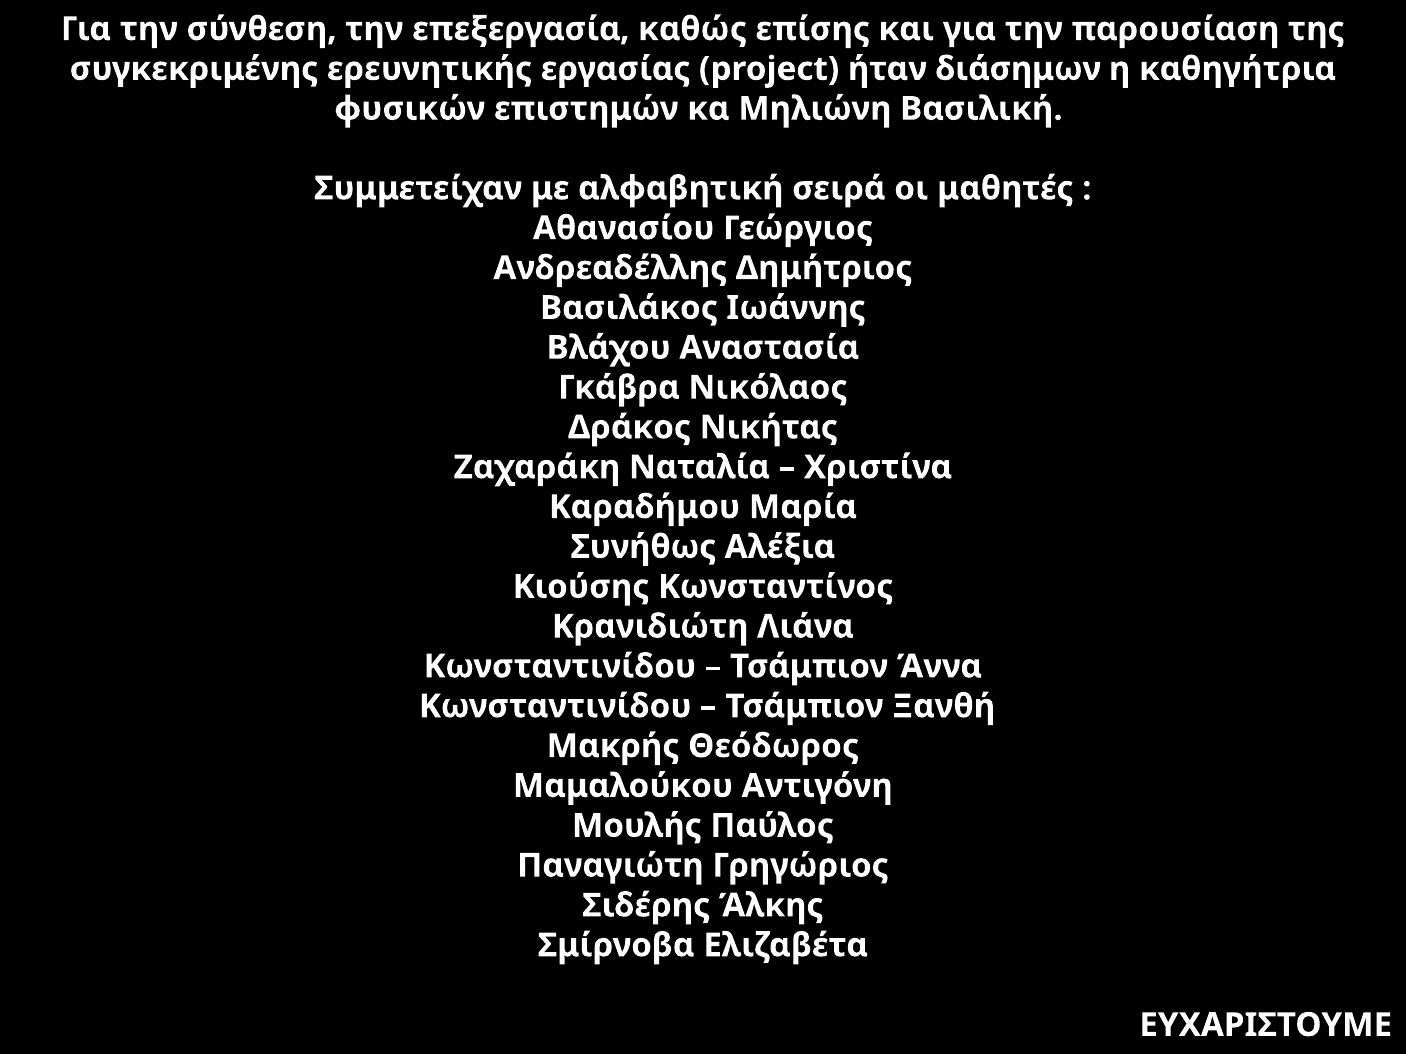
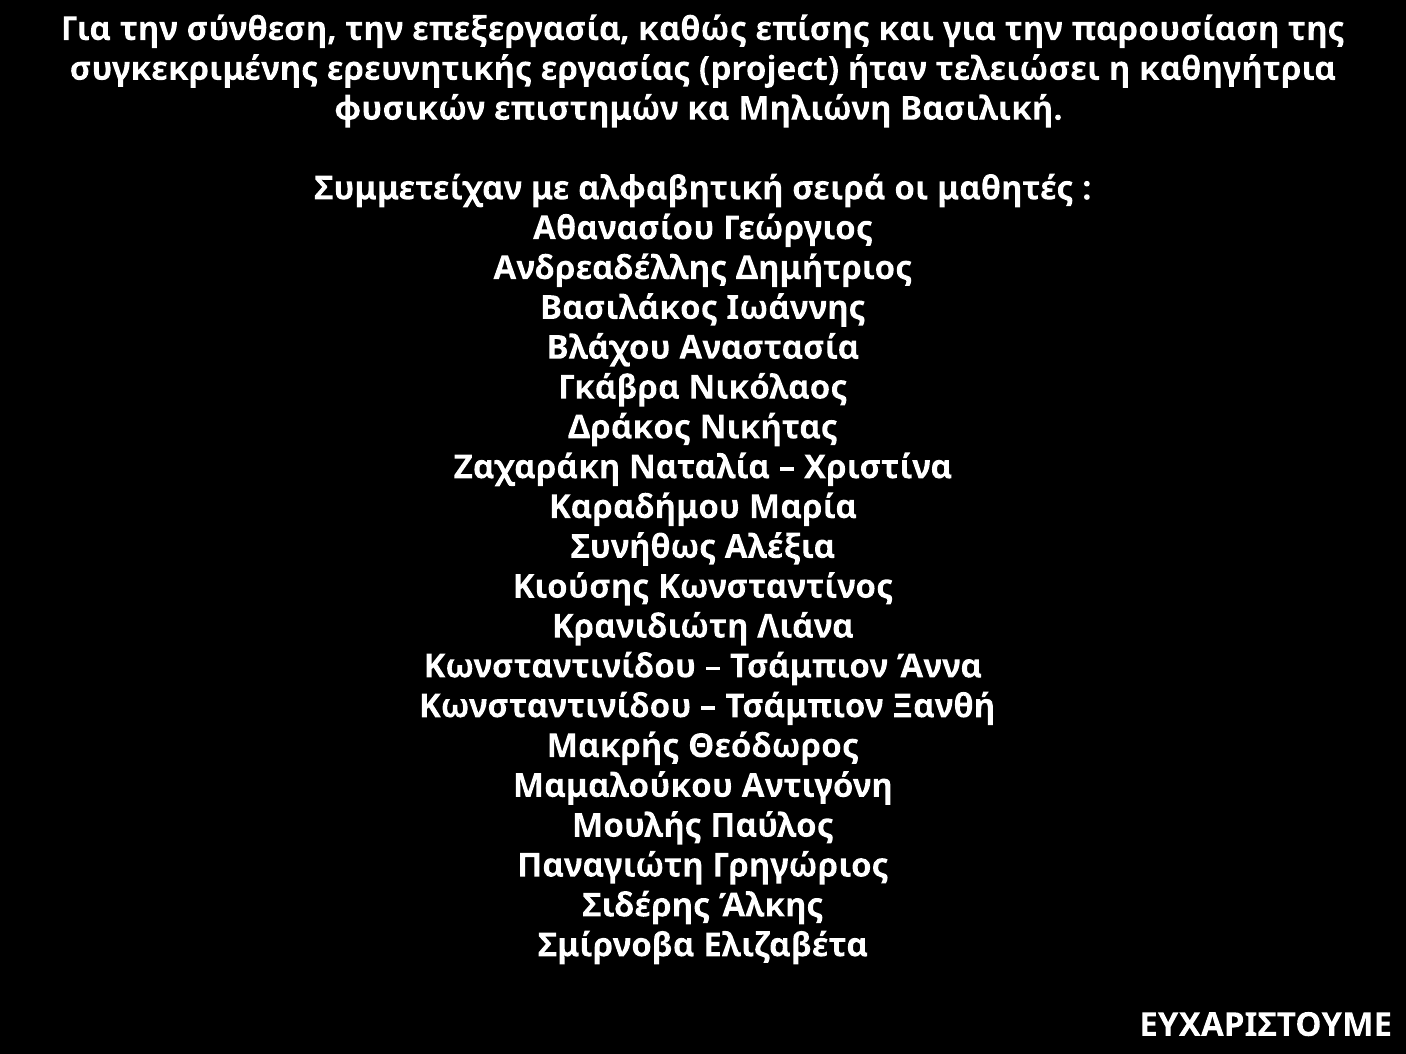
διάσημων: διάσημων -> τελειώσει (1018, 69)
